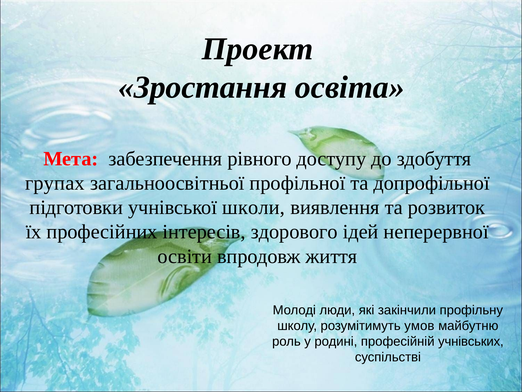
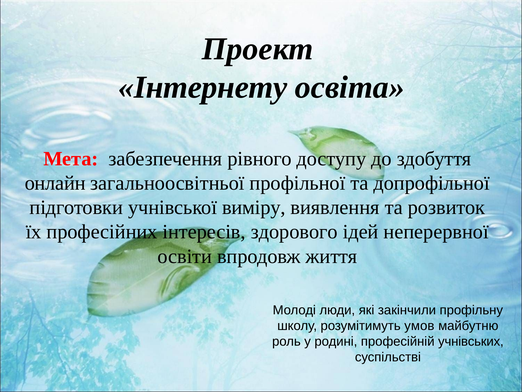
Зростання: Зростання -> Інтернету (203, 87)
групах: групах -> онлайн (55, 183)
школи: школи -> виміру (254, 207)
